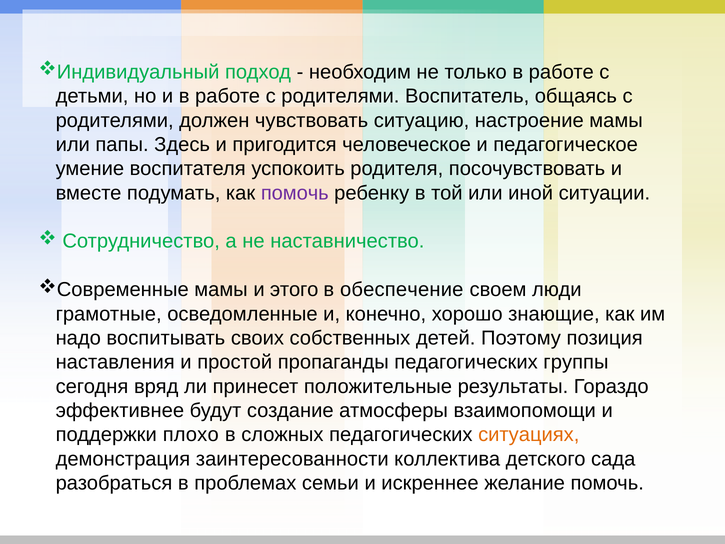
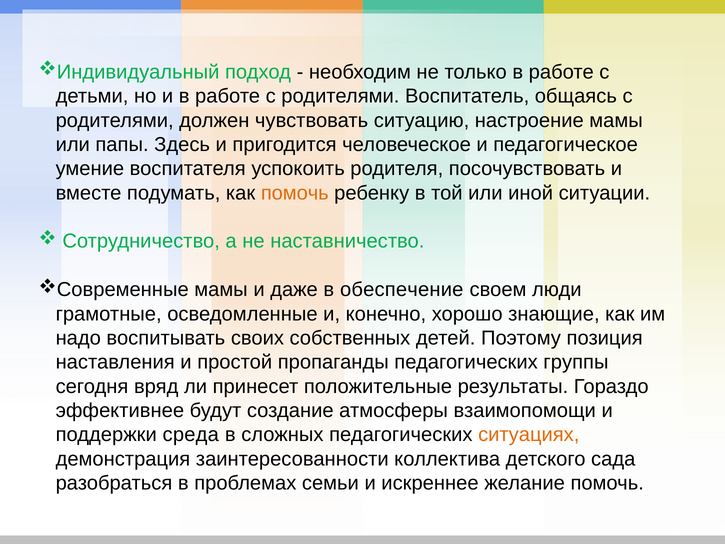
помочь colour: purple -> orange (295, 193)
этого: этого -> даже (294, 290)
плохо: плохо -> среда (191, 435)
